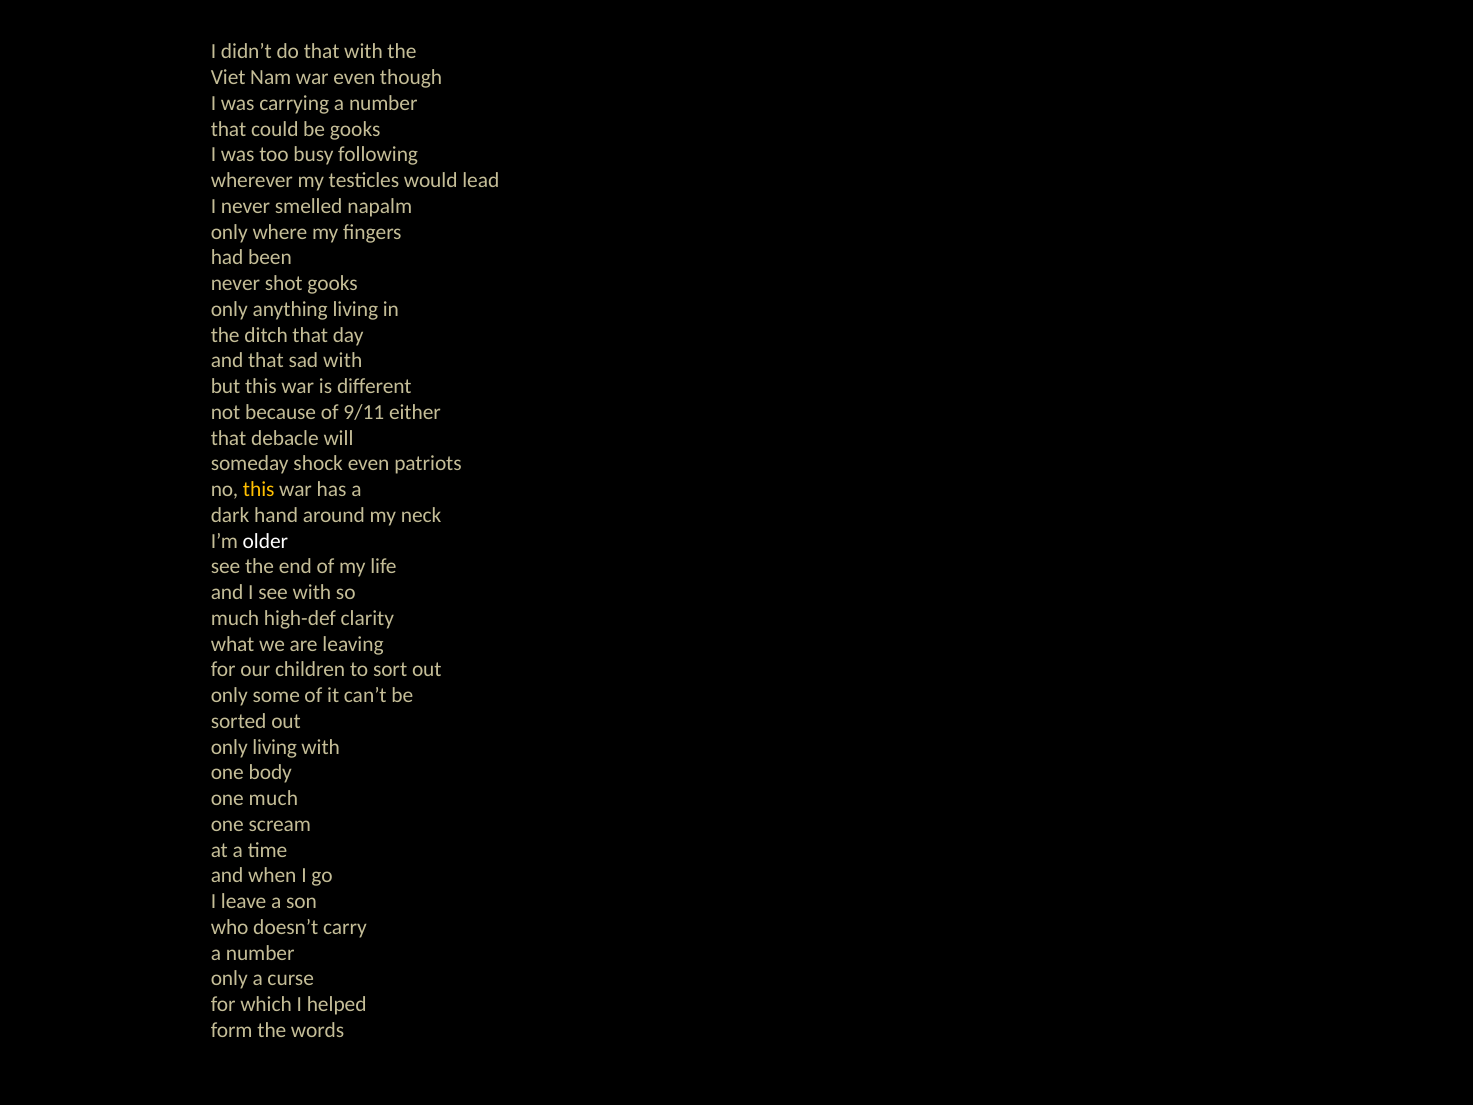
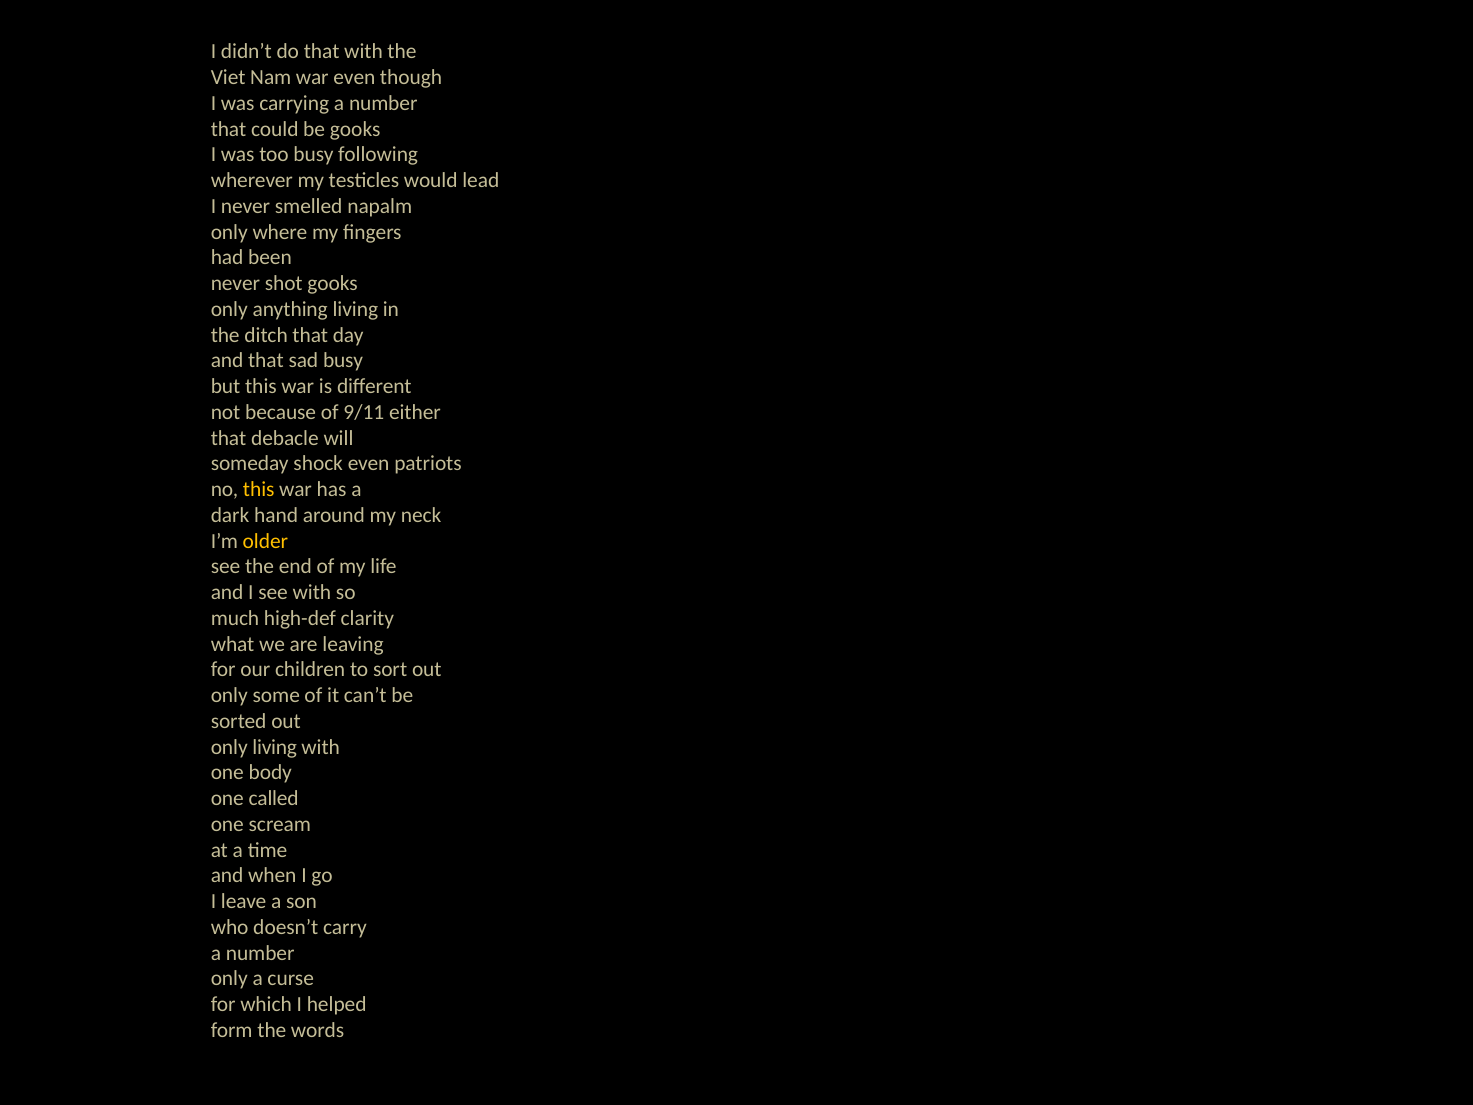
sad with: with -> busy (343, 361)
older colour: white -> yellow (265, 541)
one much: much -> called (274, 798)
